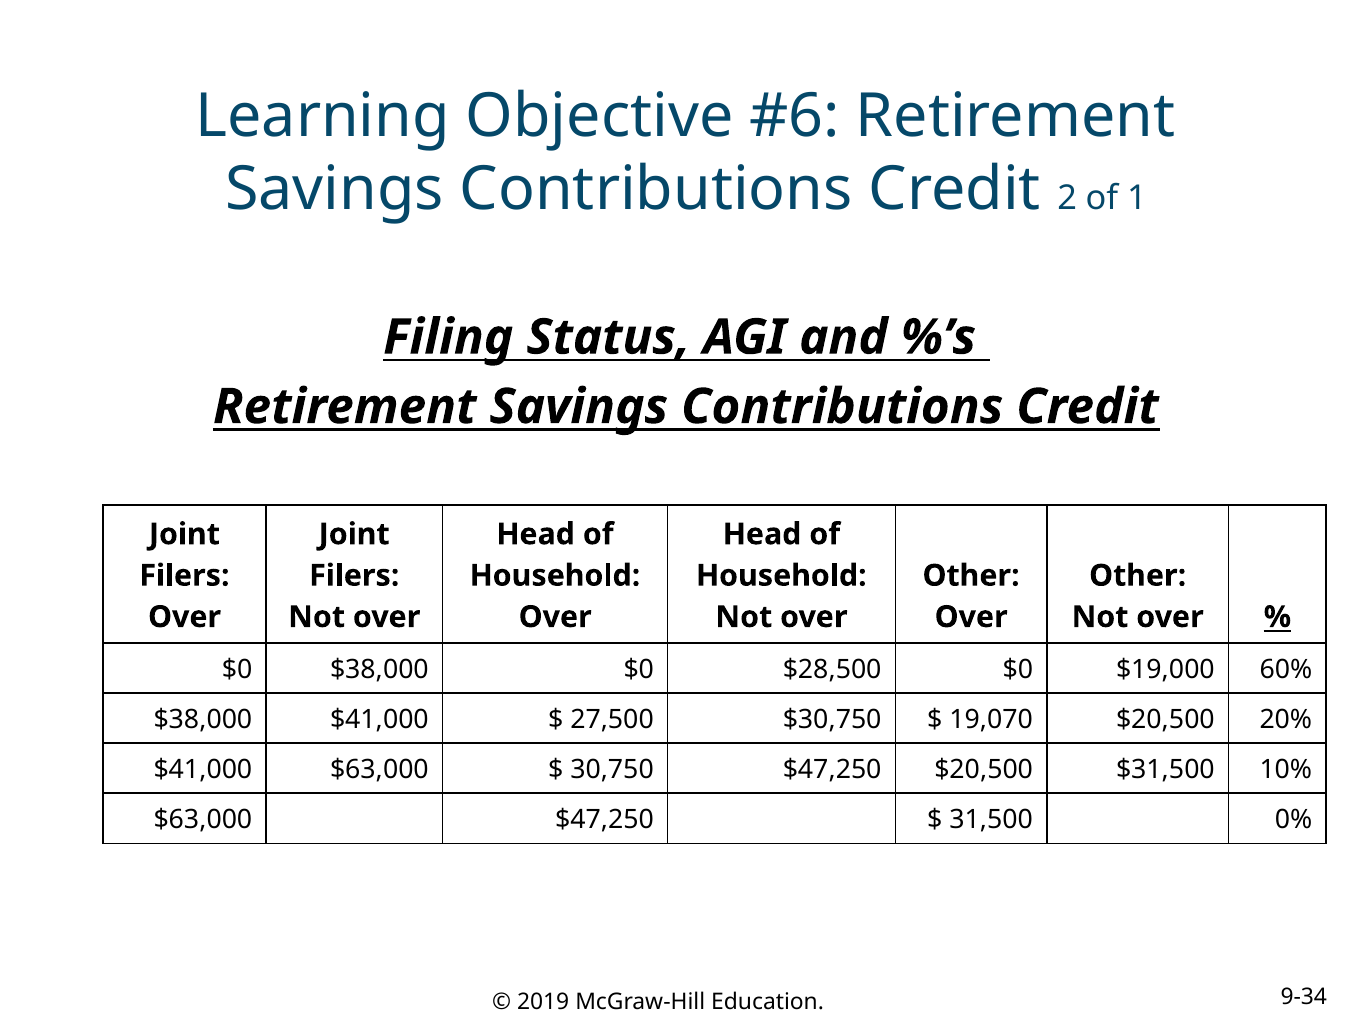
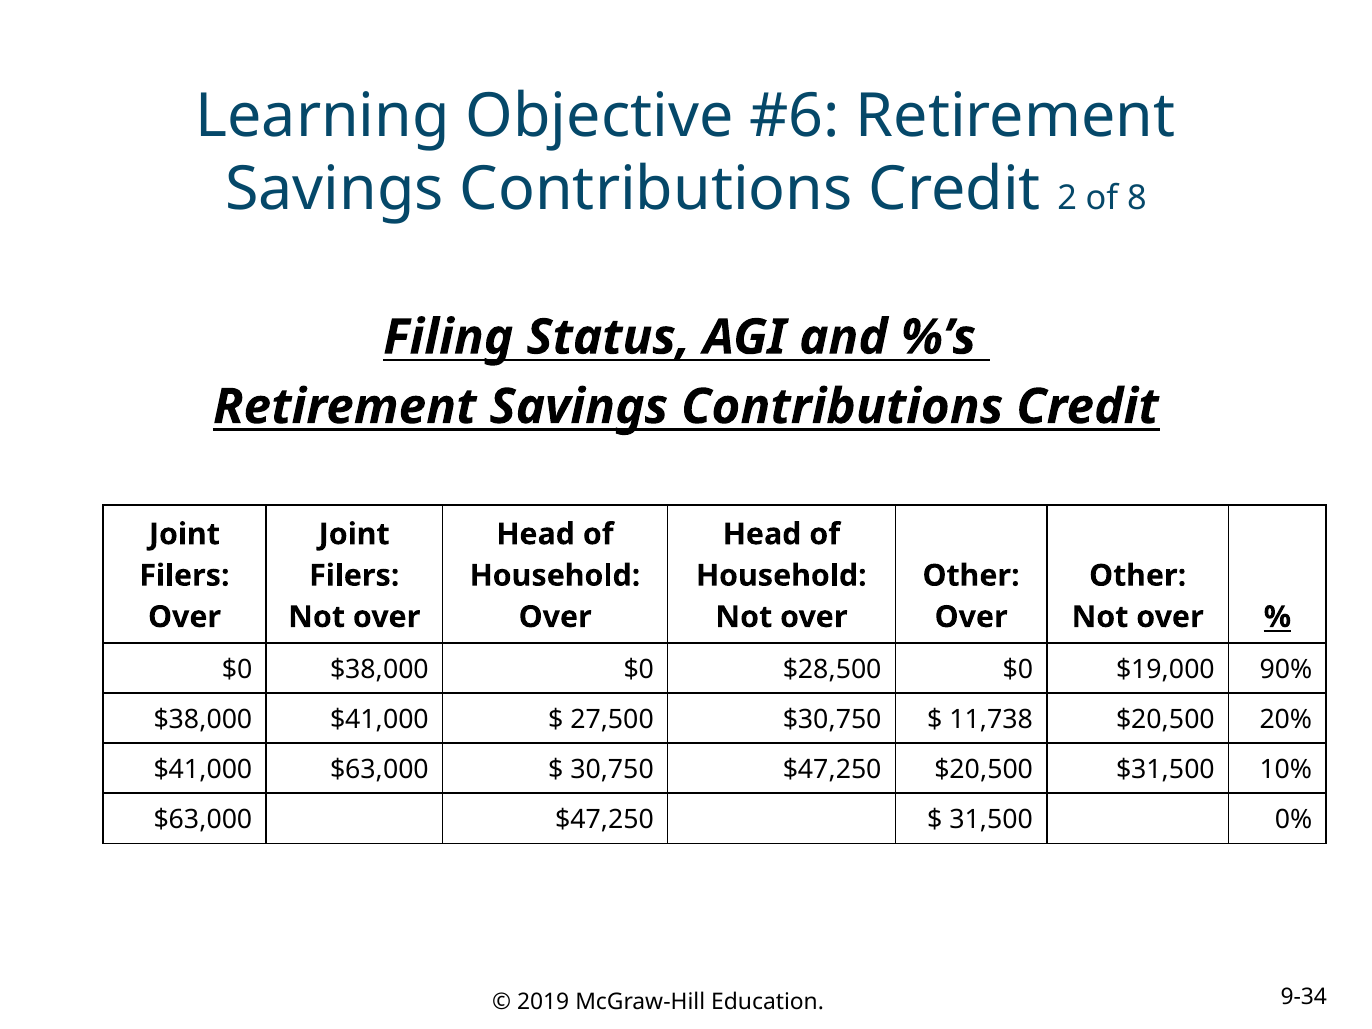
1: 1 -> 8 (1137, 199)
60%: 60% -> 90% (1286, 669)
19,070: 19,070 -> 11,738 (991, 720)
